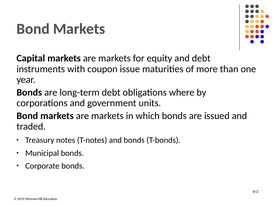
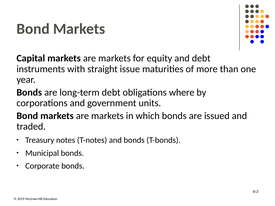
coupon: coupon -> straight (103, 69)
